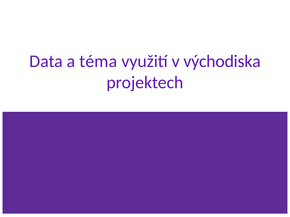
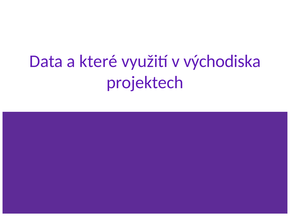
téma: téma -> které (98, 61)
